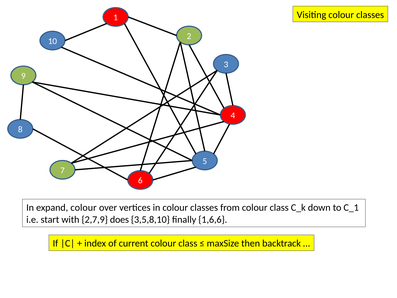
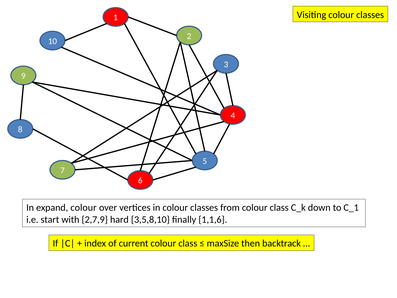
does: does -> hard (119, 219)
1,6,6: 1,6,6 -> 1,1,6 (213, 219)
